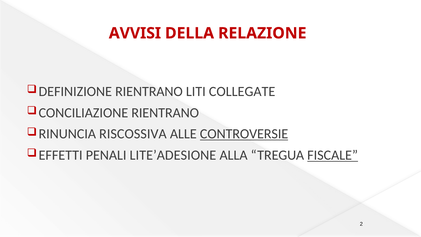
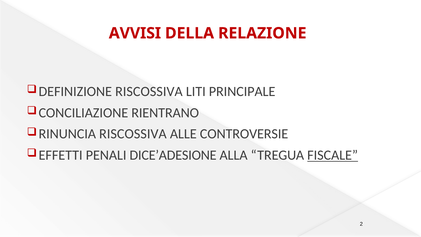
RIENTRANO: RIENTRANO -> RISCOSSIVA (149, 91)
COLLEGATE: COLLEGATE -> PRINCIPALE (242, 91)
CONTROVERSIE underline: present -> none (244, 134)
LITE’ADESIONE: LITE’ADESIONE -> DICE’ADESIONE (173, 155)
